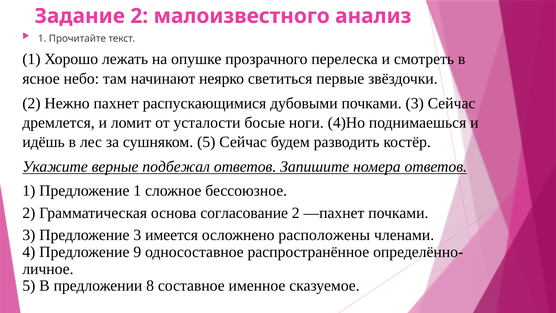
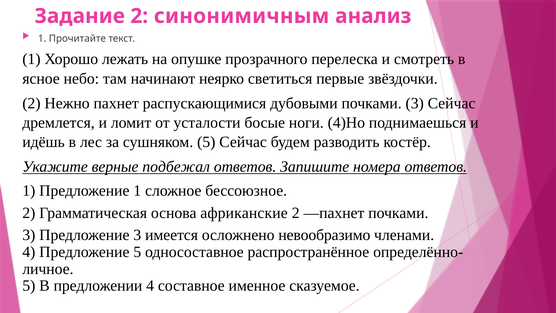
малоизвестного: малоизвестного -> синонимичным (242, 16)
согласование: согласование -> африканские (244, 213)
расположены: расположены -> невообразимо (324, 235)
Предложение 9: 9 -> 5 (137, 252)
предложении 8: 8 -> 4 (150, 286)
